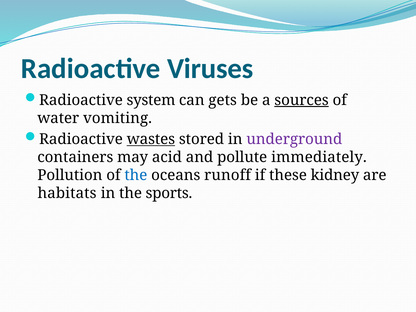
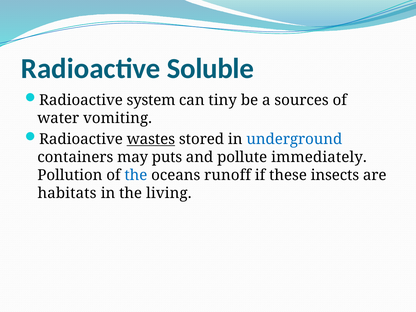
Viruses: Viruses -> Soluble (210, 69)
gets: gets -> tiny (223, 100)
sources underline: present -> none (302, 100)
underground colour: purple -> blue (294, 139)
acid: acid -> puts (167, 157)
kidney: kidney -> insects (335, 175)
sports: sports -> living (169, 193)
